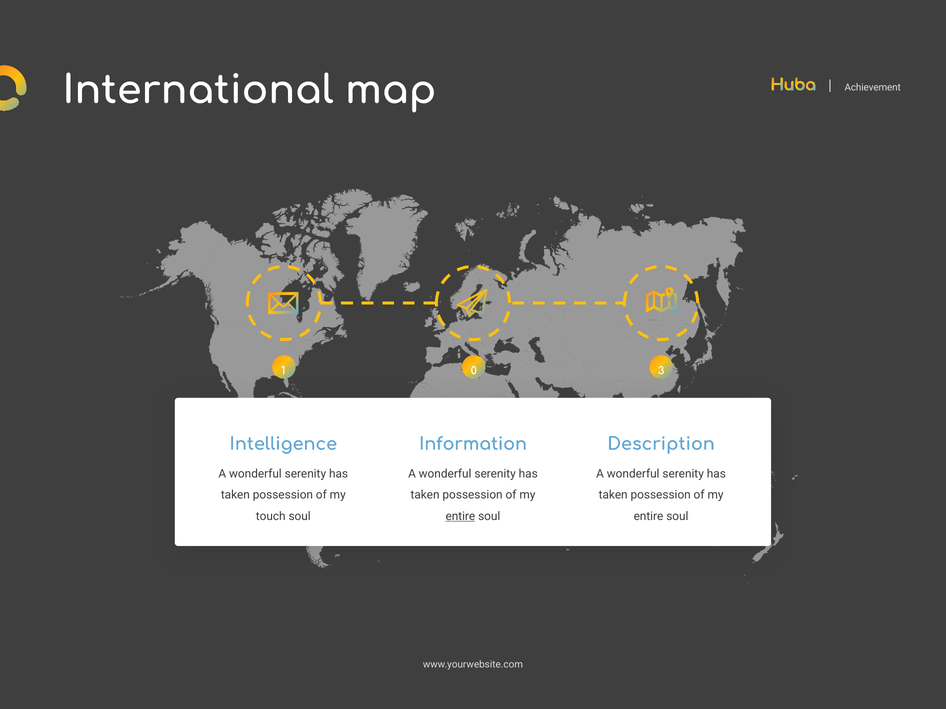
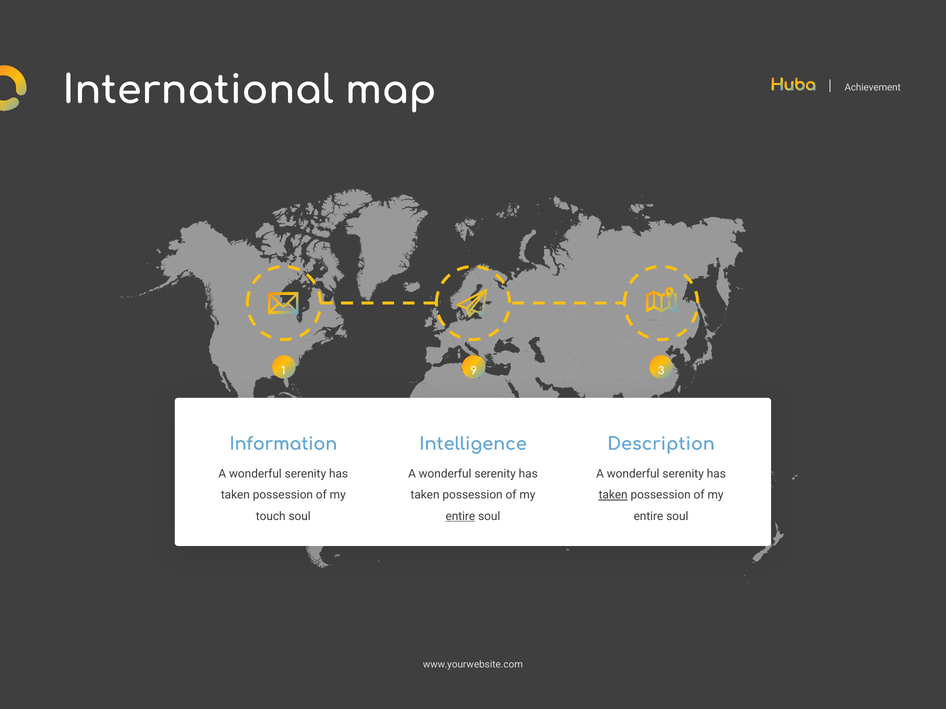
0: 0 -> 9 (474, 371)
Intelligence: Intelligence -> Information (283, 444)
Information: Information -> Intelligence (473, 444)
taken underline: none -> present (613, 495)
